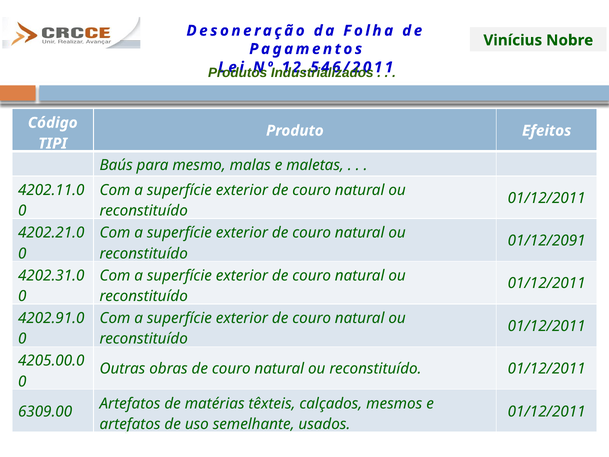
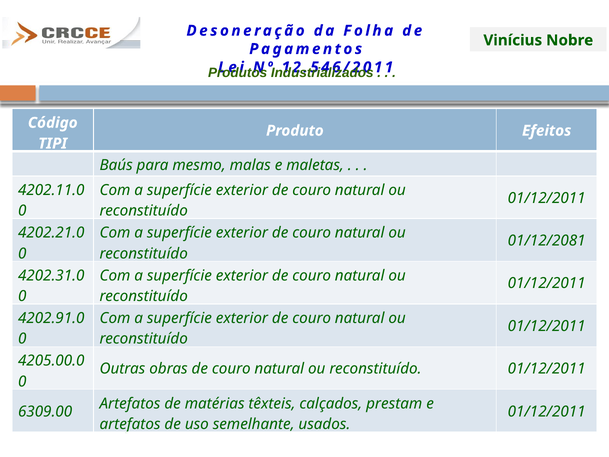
01/12/2091: 01/12/2091 -> 01/12/2081 (547, 241)
mesmos: mesmos -> prestam (394, 403)
